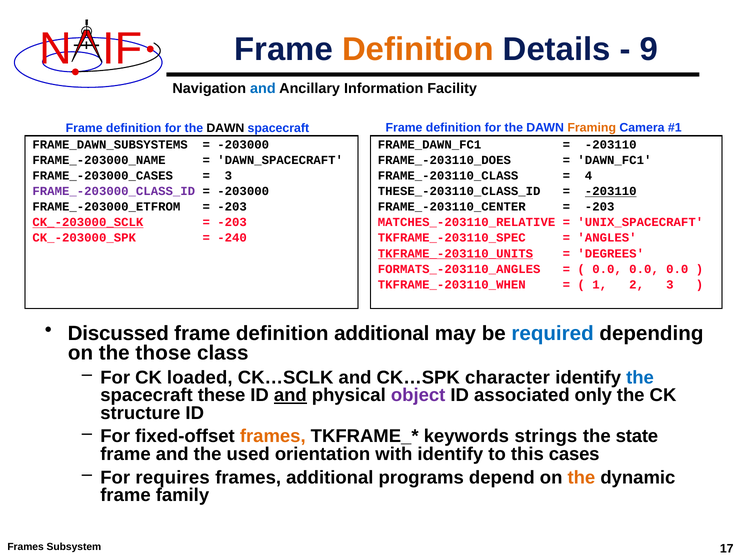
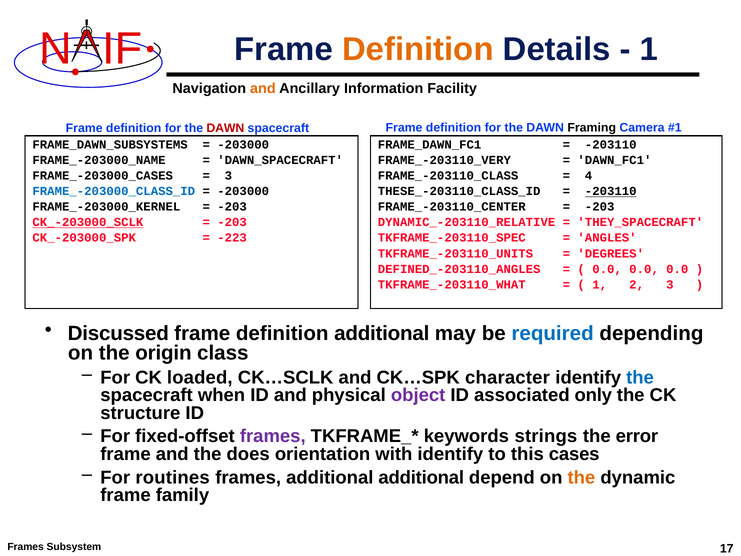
9: 9 -> 1 (649, 50)
and colour: blue -> orange (263, 88)
DAWN colour: black -> red (225, 128)
Framing colour: orange -> black (592, 128)
FRAME_-203110_DOES: FRAME_-203110_DOES -> FRAME_-203110_VERY (444, 160)
FRAME_-203000_CLASS_ID colour: purple -> blue (114, 191)
FRAME_-203000_ETFROM: FRAME_-203000_ETFROM -> FRAME_-203000_KERNEL (106, 207)
MATCHES_-203110_RELATIVE: MATCHES_-203110_RELATIVE -> DYNAMIC_-203110_RELATIVE (467, 222)
UNIX_SPACECRAFT: UNIX_SPACECRAFT -> THEY_SPACECRAFT (640, 222)
-240: -240 -> -223 (232, 238)
TKFRAME_-203110_UNITS underline: present -> none (455, 253)
FORMATS_-203110_ANGLES: FORMATS_-203110_ANGLES -> DEFINED_-203110_ANGLES (459, 269)
TKFRAME_-203110_WHEN: TKFRAME_-203110_WHEN -> TKFRAME_-203110_WHAT (452, 284)
those: those -> origin (163, 353)
these: these -> when (222, 395)
and underline: present -> none (290, 395)
frames colour: orange -> purple (273, 436)
state: state -> error (637, 436)
used: used -> does (248, 454)
requires: requires -> routines (173, 478)
additional programs: programs -> additional (421, 478)
